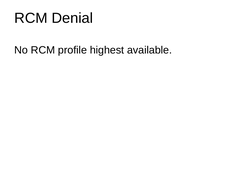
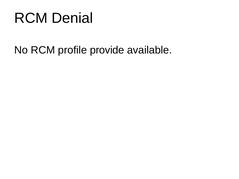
highest: highest -> provide (107, 50)
